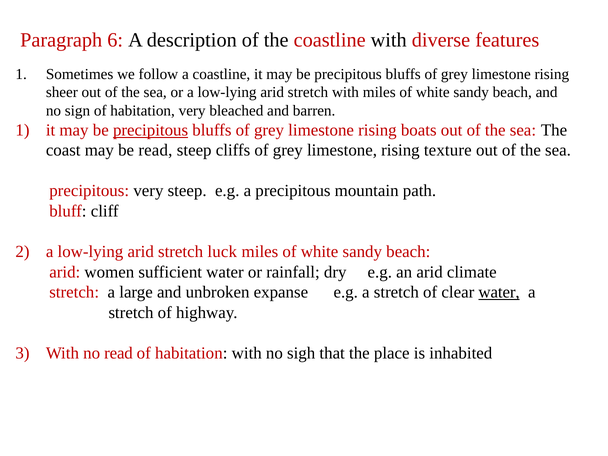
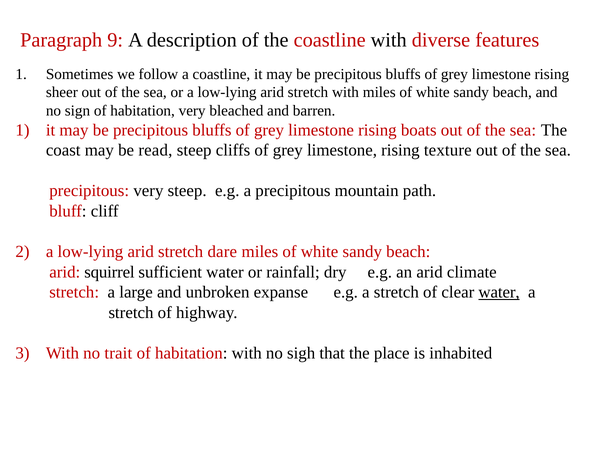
6: 6 -> 9 (115, 40)
precipitous underline: present -> none (151, 130)
luck: luck -> dare (222, 252)
women: women -> squirrel (109, 272)
no read: read -> trait (118, 353)
